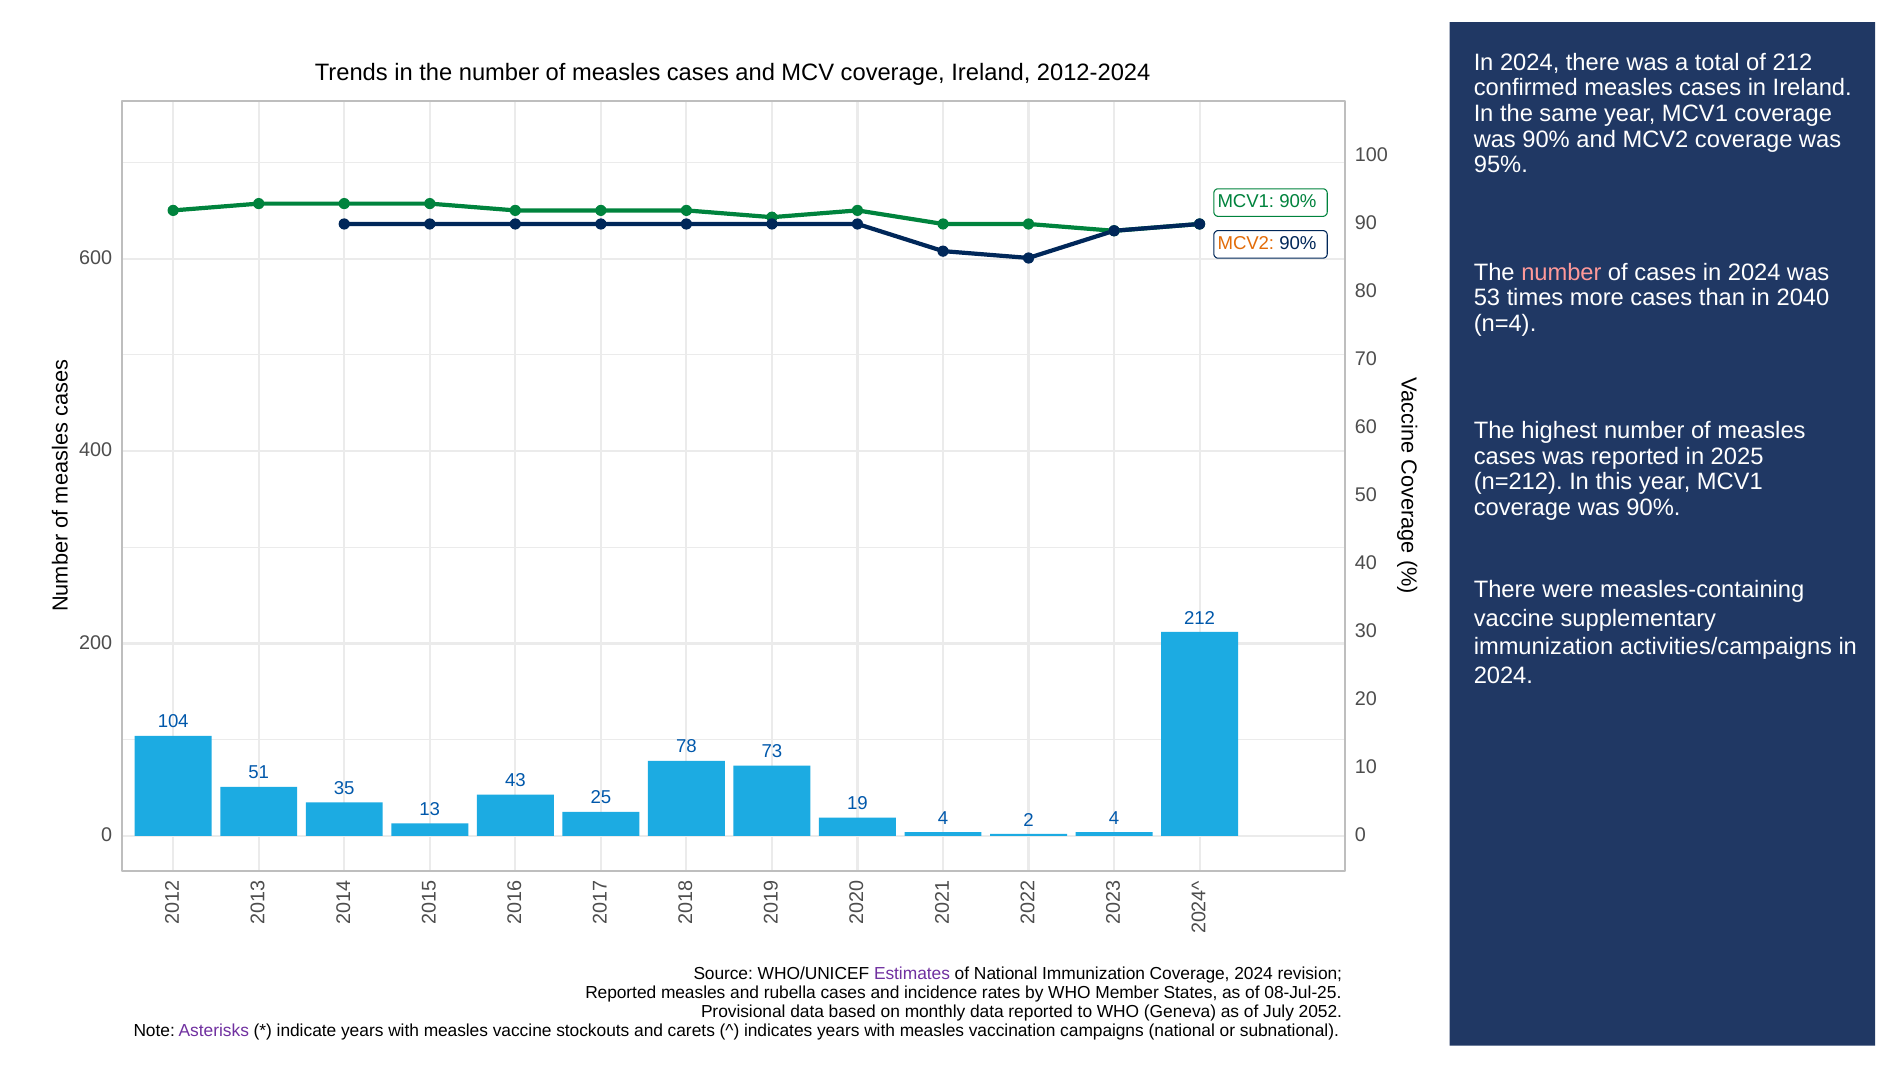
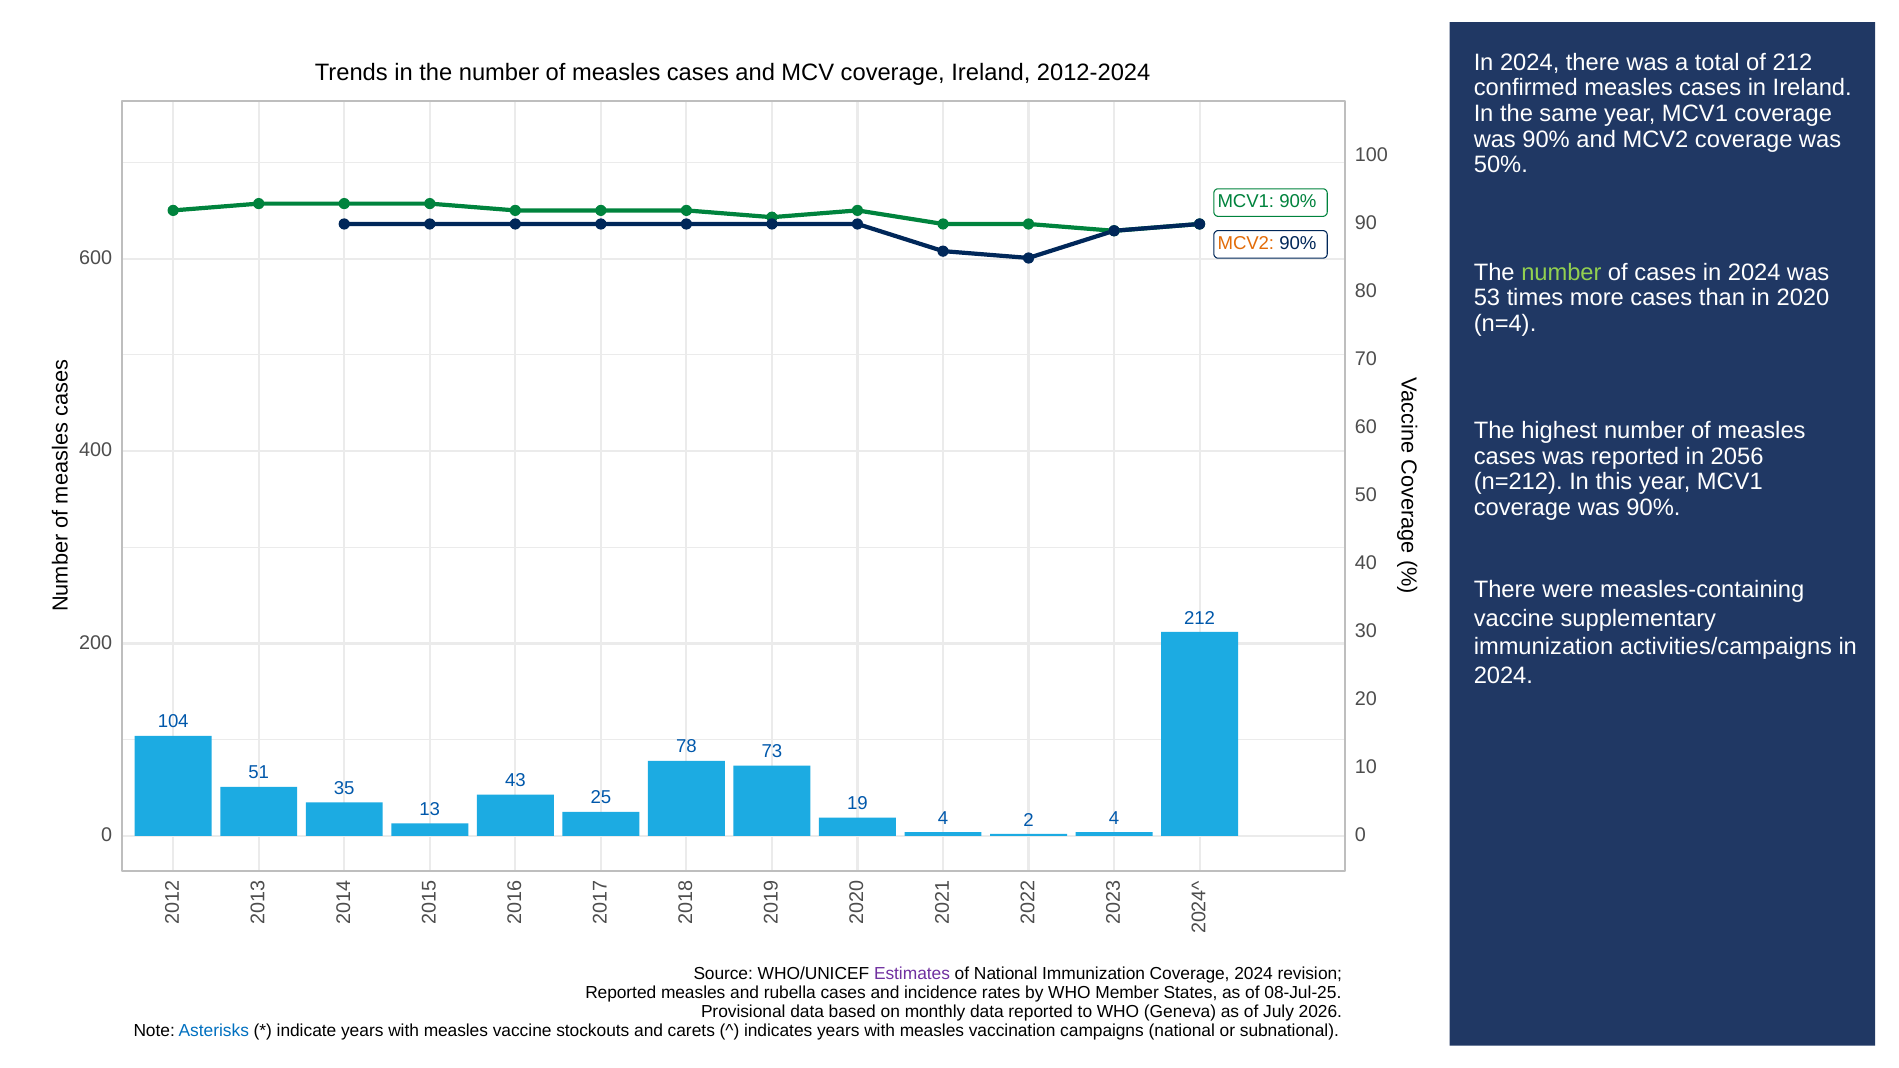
95%: 95% -> 50% (1501, 165)
number colour: pink -> light green (1561, 272)
2040: 2040 -> 2020 (1803, 298)
2025: 2025 -> 2056 (1737, 456)
2052: 2052 -> 2026 (1320, 1012)
Asterisks colour: purple -> blue (214, 1031)
